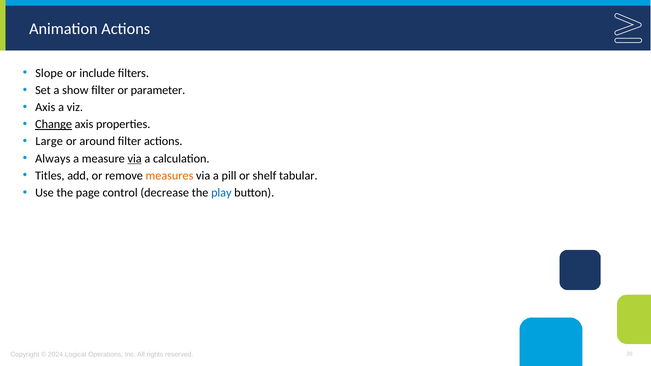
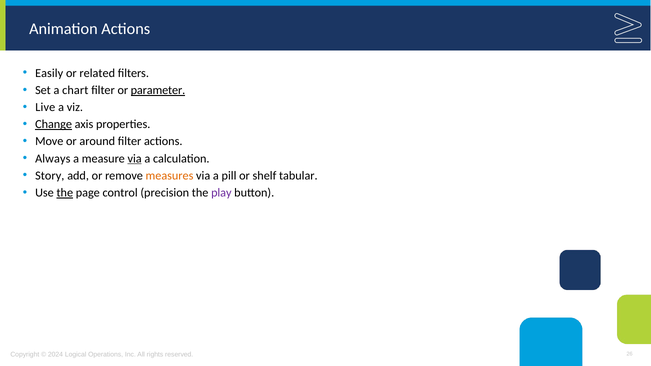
Slope: Slope -> Easily (49, 73)
include: include -> related (97, 73)
show: show -> chart (75, 90)
parameter underline: none -> present (158, 90)
Axis: Axis -> Live (45, 107)
Large: Large -> Move (49, 142)
Titles: Titles -> Story (50, 176)
the underline: none -> present (65, 193)
decrease: decrease -> precision (165, 193)
play colour: blue -> purple (221, 193)
